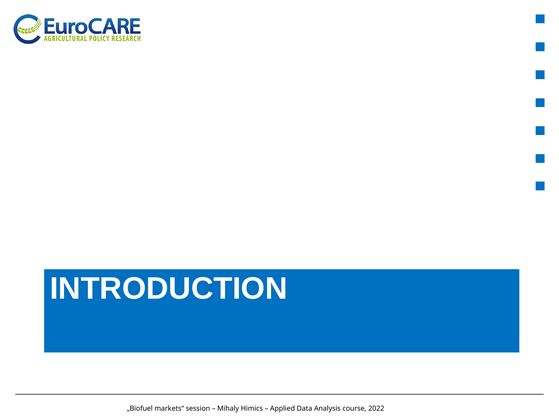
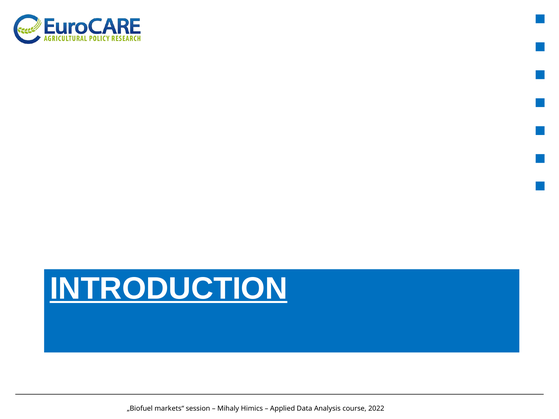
INTRODUCTION underline: none -> present (169, 289)
